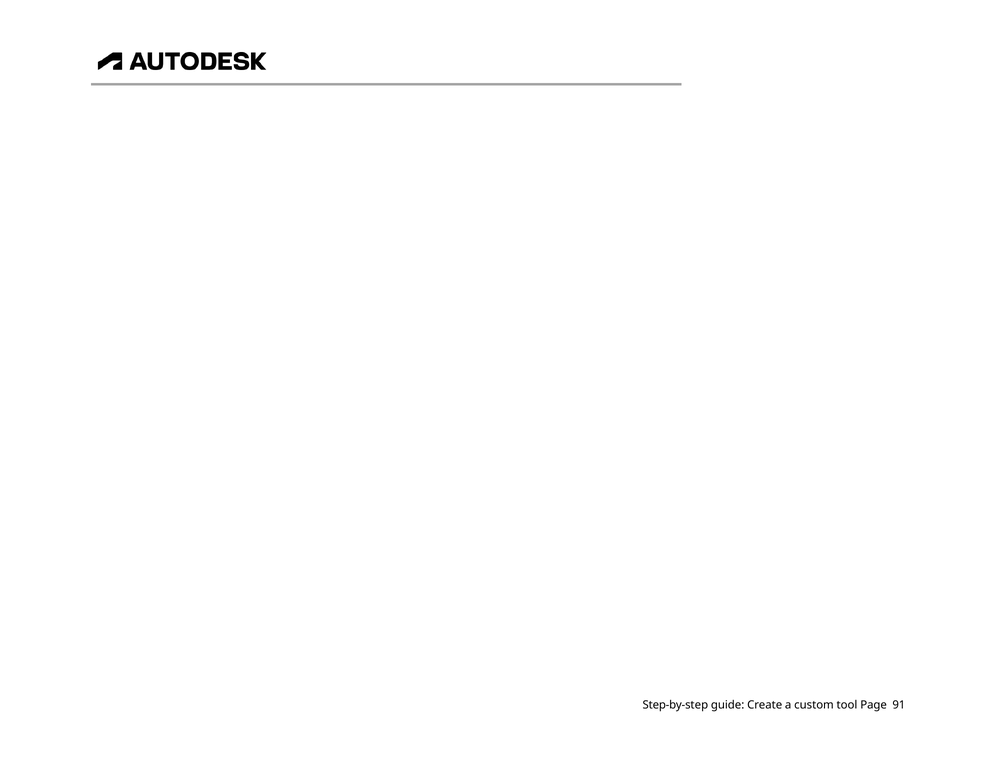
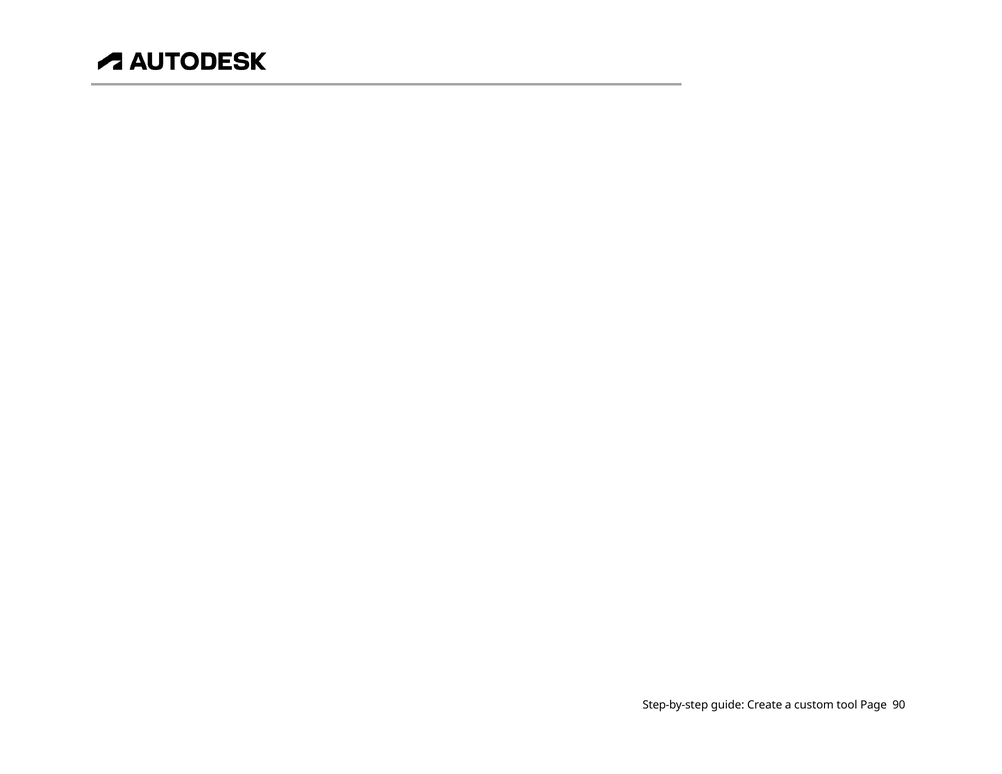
91: 91 -> 90 (899, 705)
